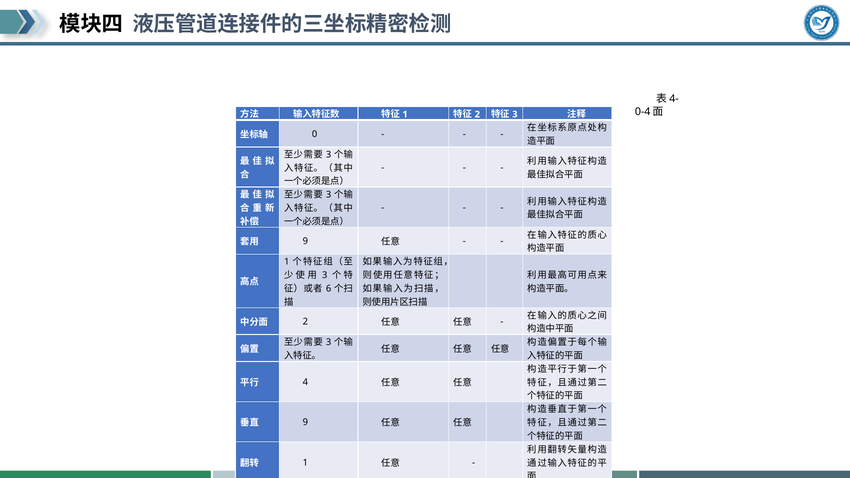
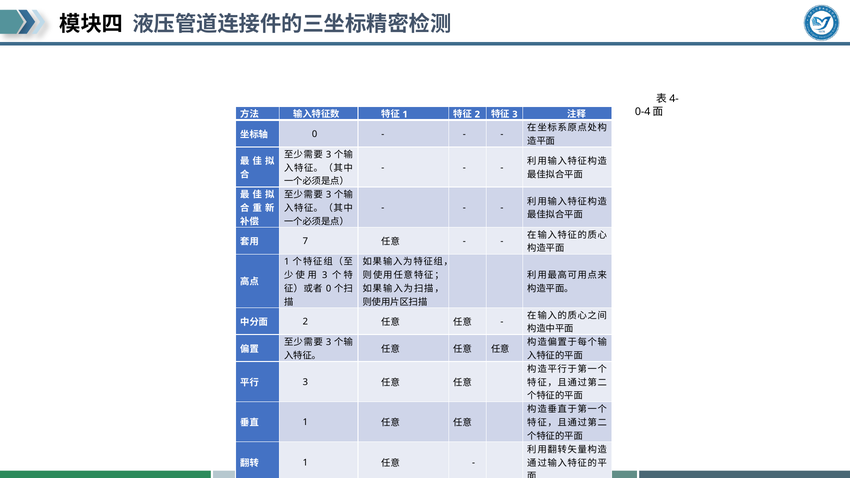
9: 9 -> 7 (305, 241)
6: 6 -> 0 (329, 289)
4: 4 -> 3 (305, 382)
9: 9 -> 1 (305, 422)
